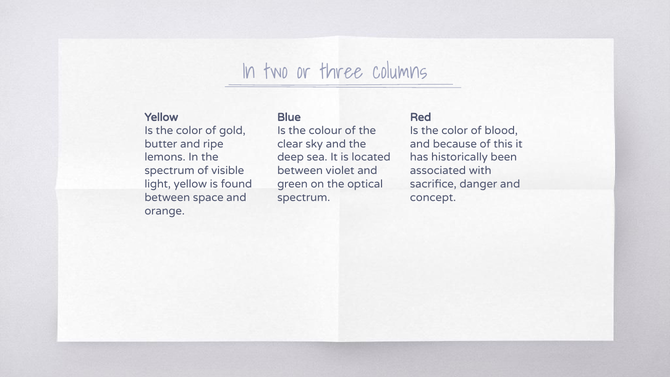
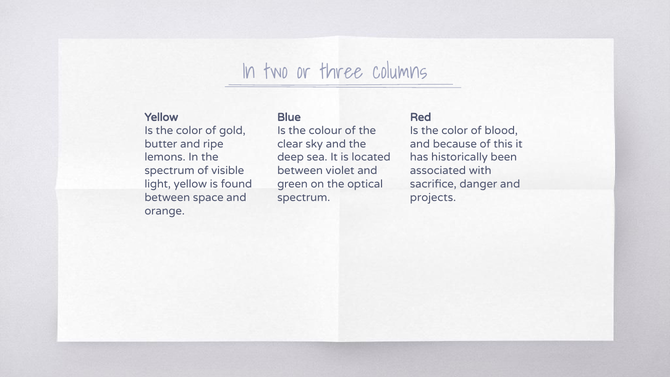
concept: concept -> projects (433, 197)
